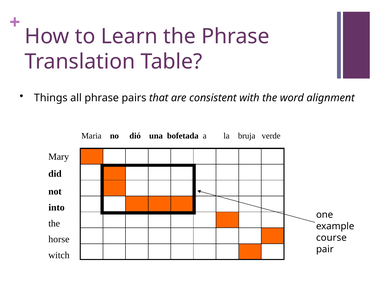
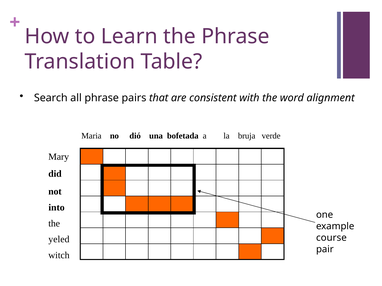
Things: Things -> Search (51, 98)
horse: horse -> yeled (59, 240)
